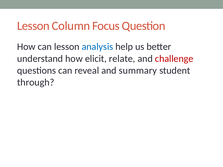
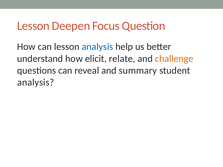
Column: Column -> Deepen (71, 26)
challenge colour: red -> orange (174, 59)
through: through -> analysis (36, 82)
